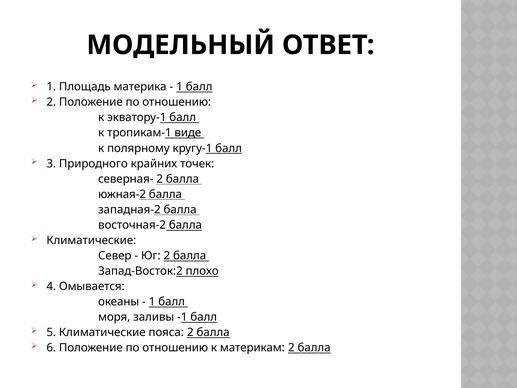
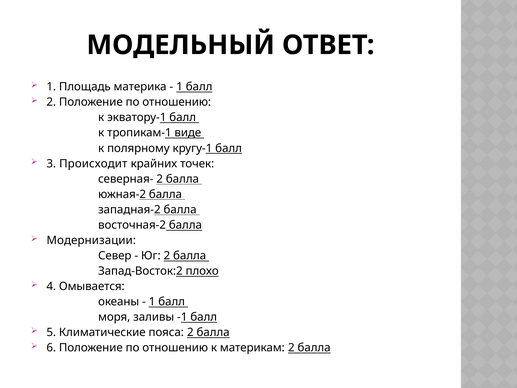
Природного: Природного -> Происходит (93, 163)
Климатические: Климатические -> Модернизации (91, 240)
